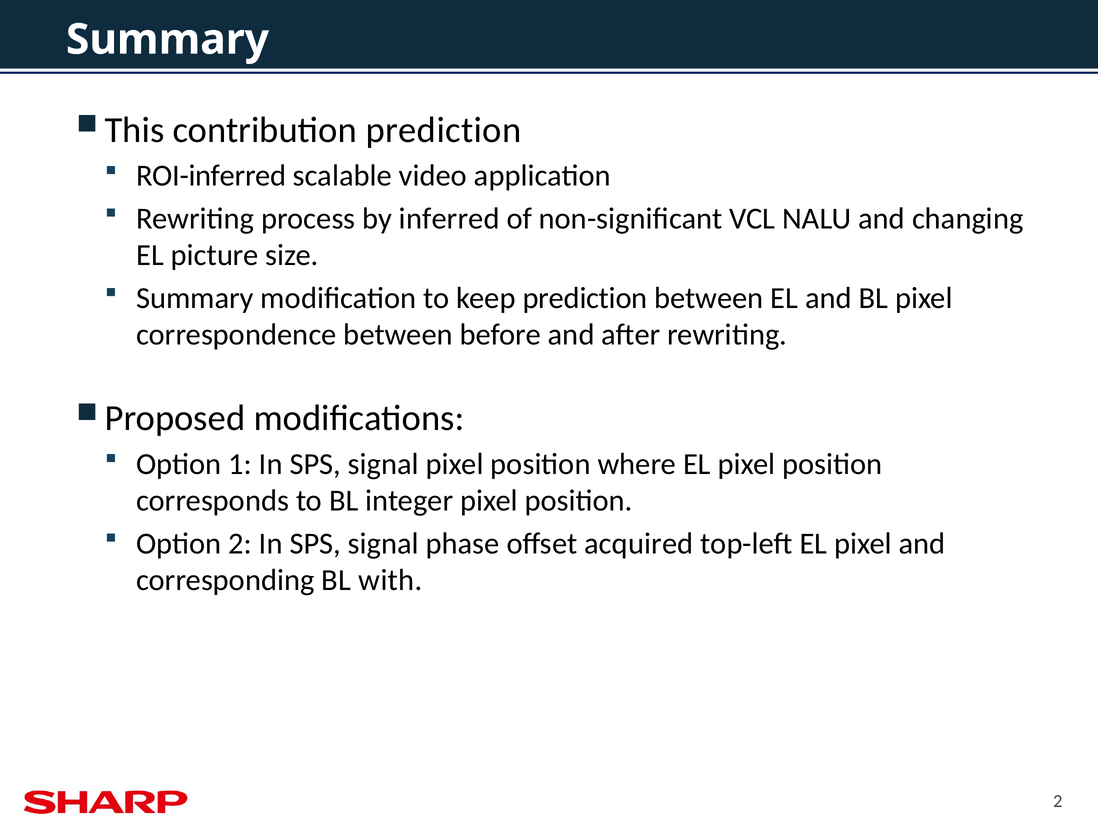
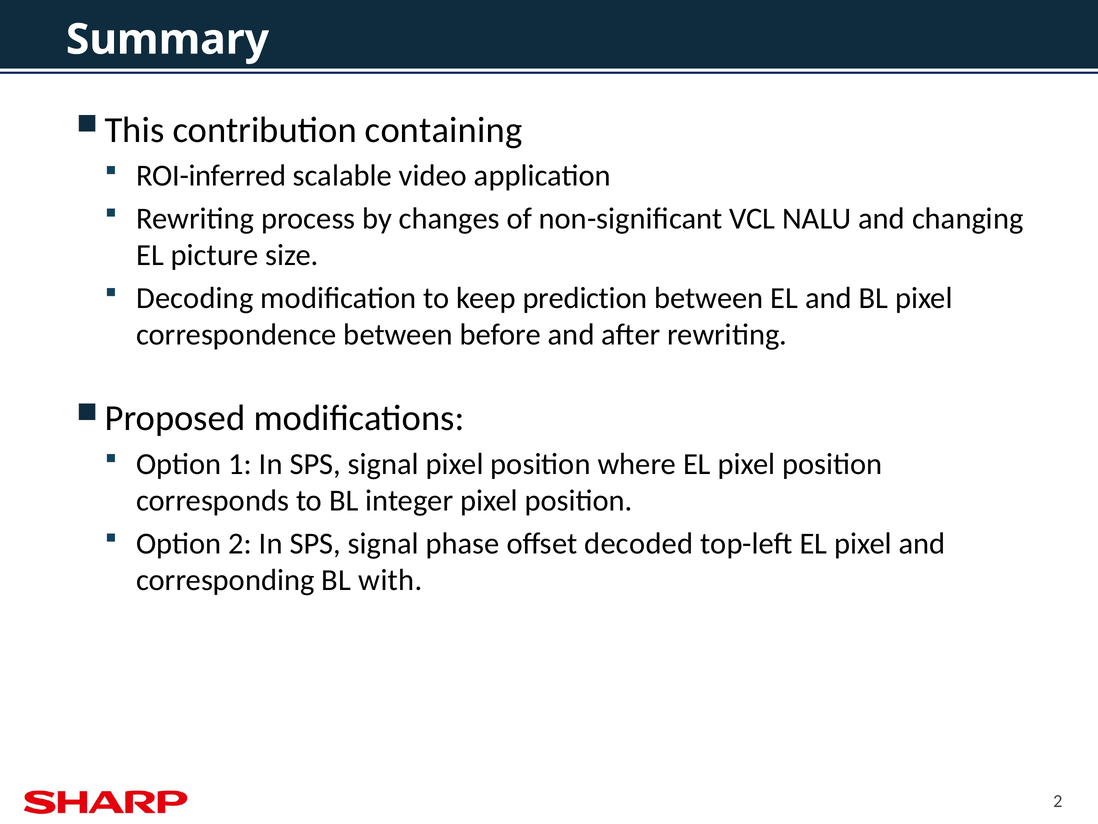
contribution prediction: prediction -> containing (444, 130)
inferred: inferred -> changes (449, 219)
Summary: Summary -> Decoding (195, 298)
acquired: acquired -> decoded (639, 543)
